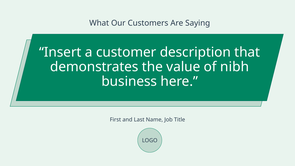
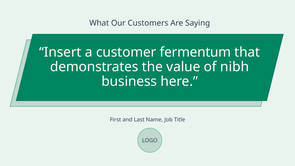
description: description -> fermentum (195, 52)
